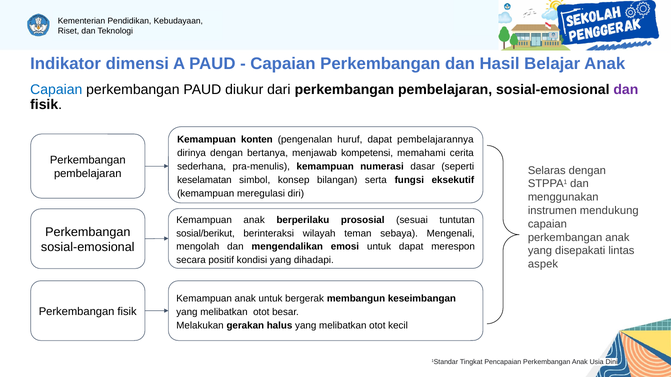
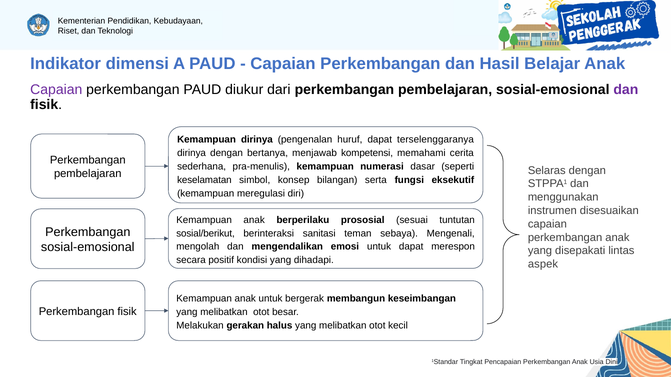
Capaian colour: blue -> purple (56, 90)
Kemampuan konten: konten -> dirinya (257, 140)
pembelajarannya: pembelajarannya -> terselenggaranya (435, 140)
mendukung: mendukung -> disesuaikan (609, 211)
wilayah: wilayah -> sanitasi (319, 234)
